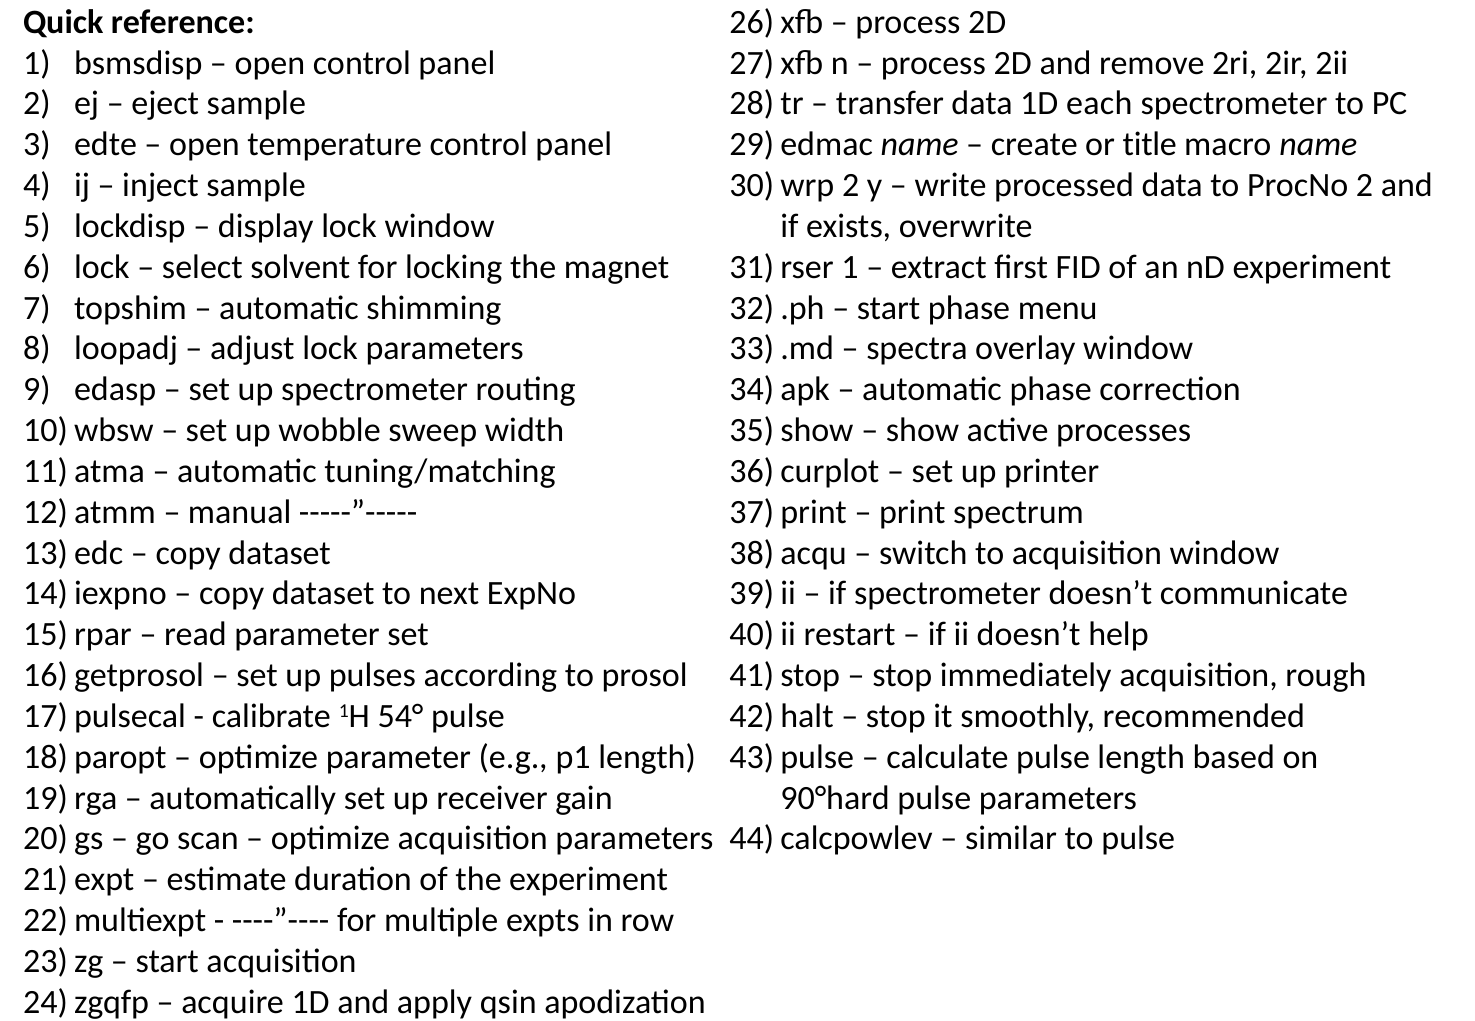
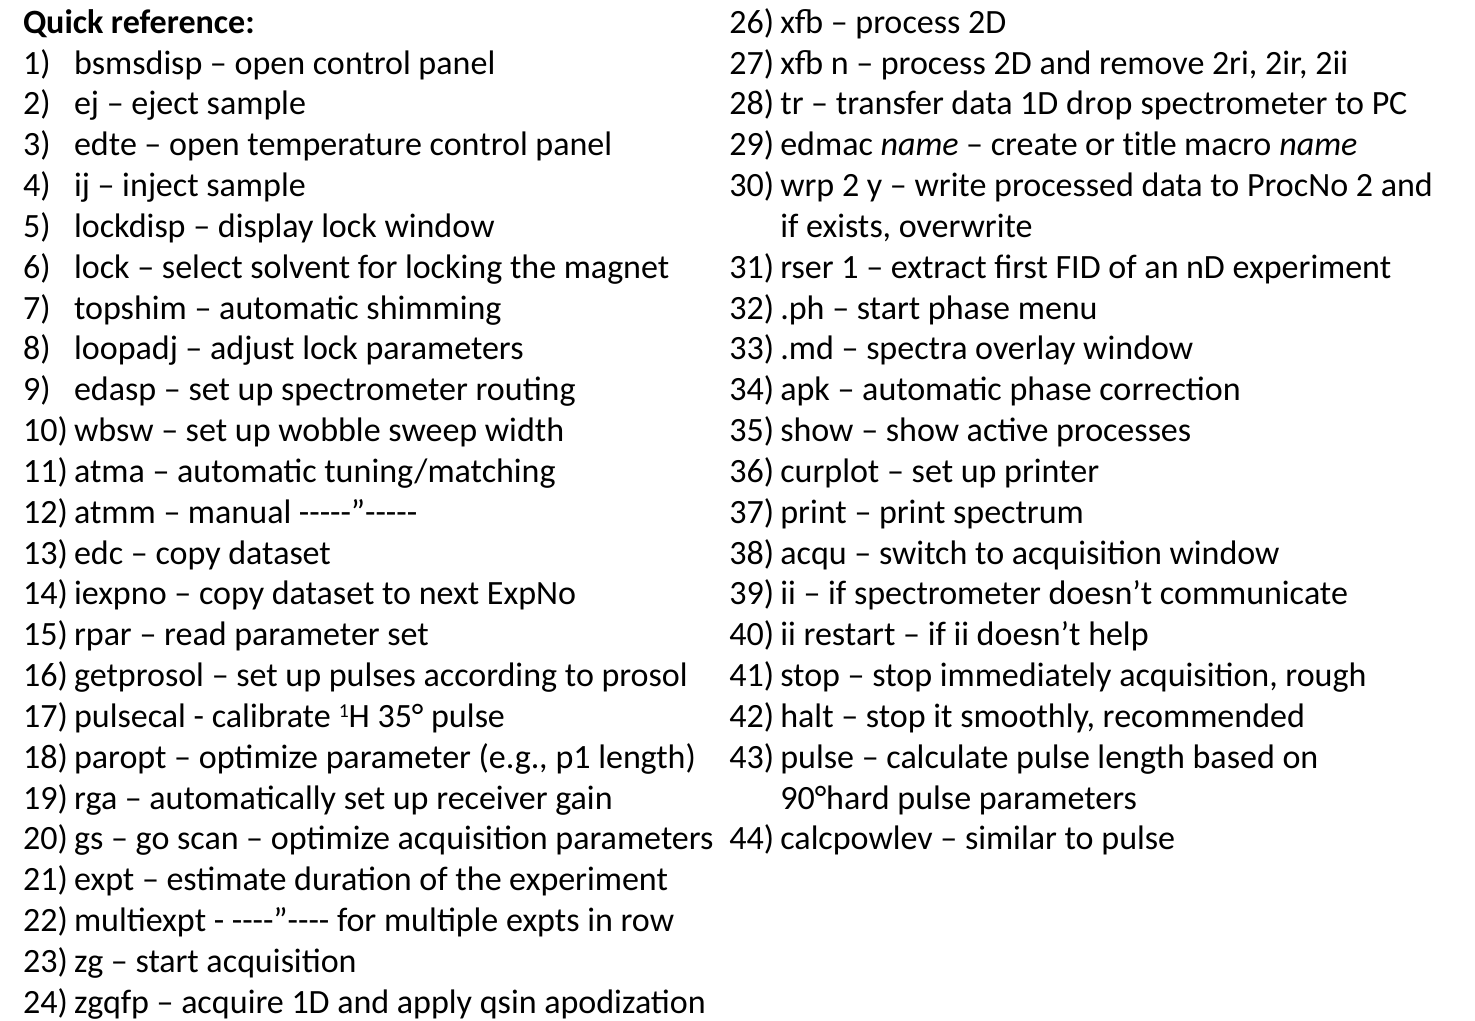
each: each -> drop (1099, 104)
54°: 54° -> 35° (401, 716)
